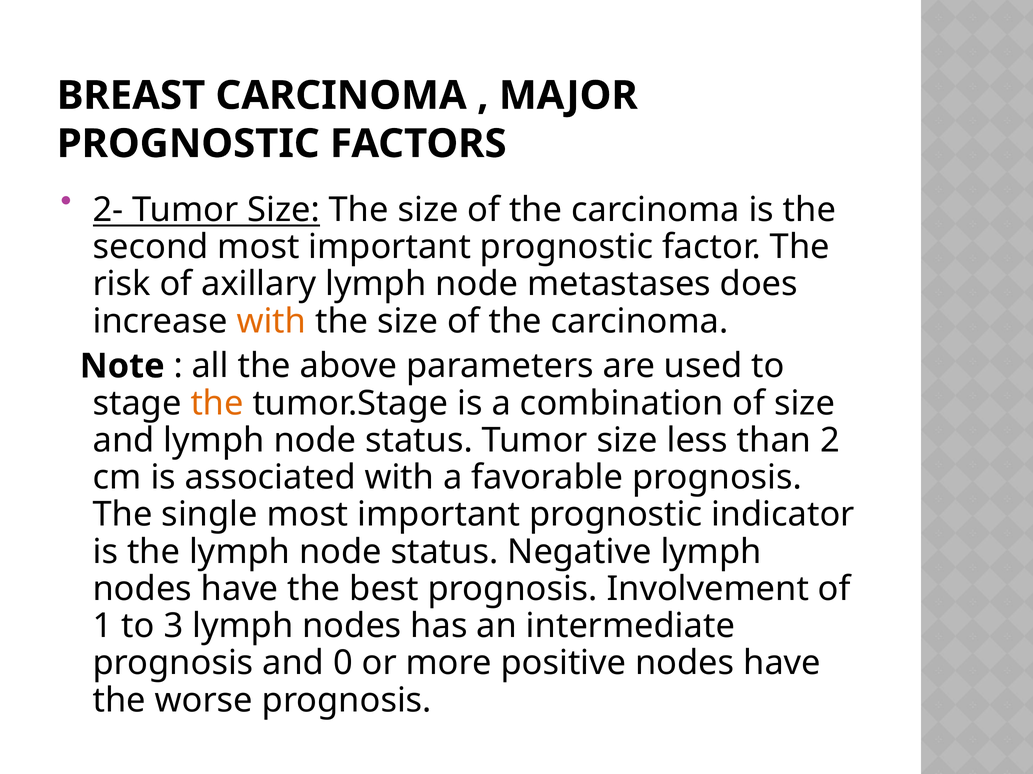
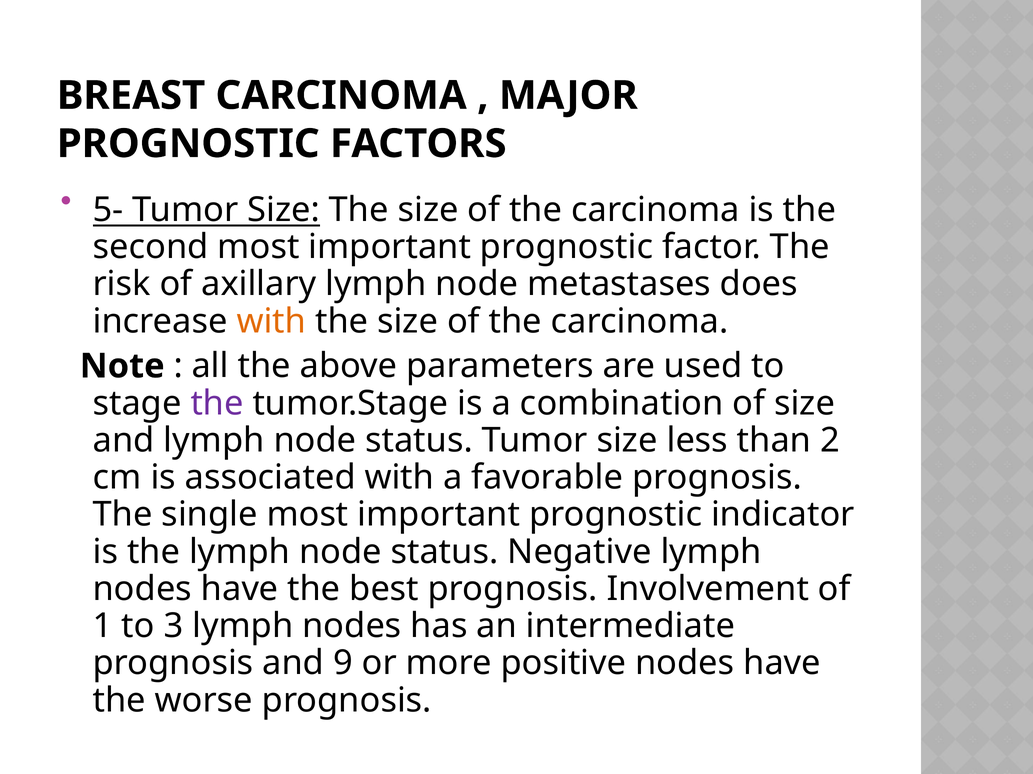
2-: 2- -> 5- (108, 210)
the colour: orange -> purple (217, 404)
0: 0 -> 9 (343, 664)
